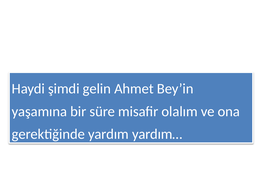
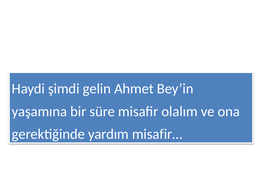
yardım…: yardım… -> misafir… (157, 134)
